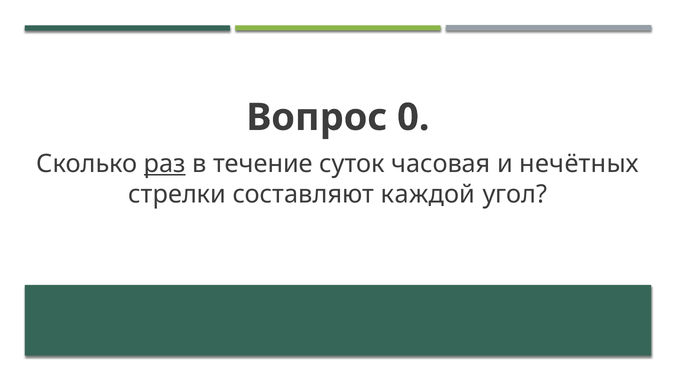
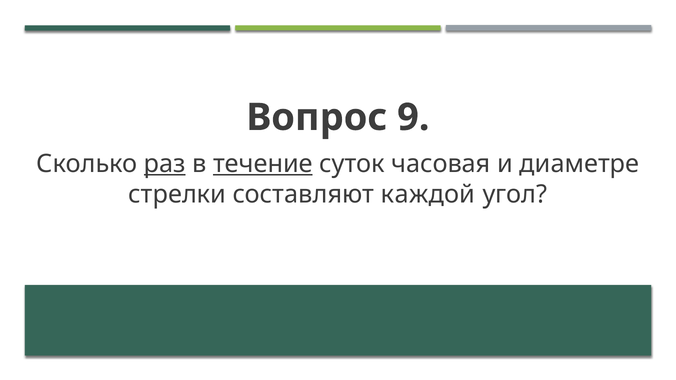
0: 0 -> 9 (413, 117)
течение underline: none -> present (263, 164)
нечётных: нечётных -> диаметре (579, 164)
